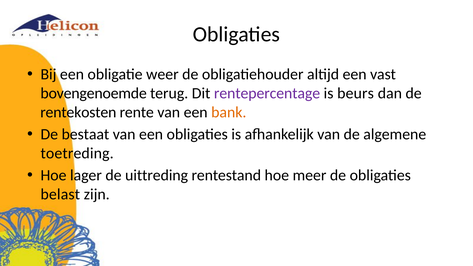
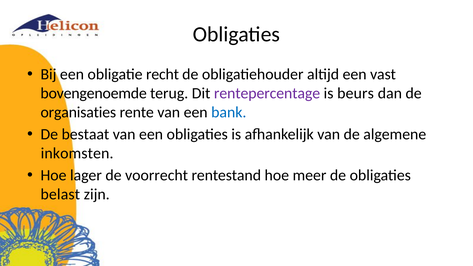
weer: weer -> recht (162, 74)
rentekosten: rentekosten -> organisaties (78, 112)
bank colour: orange -> blue (229, 112)
toetreding: toetreding -> inkomsten (77, 153)
uittreding: uittreding -> voorrecht (157, 175)
